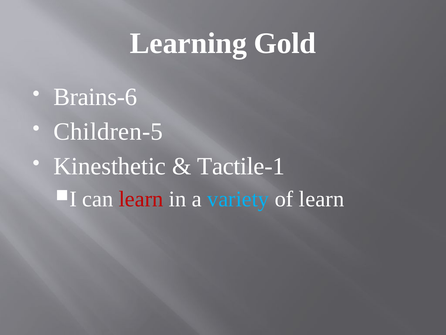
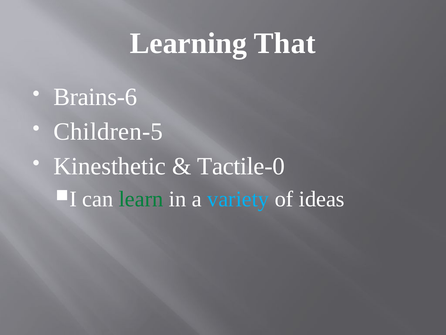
Gold: Gold -> That (285, 43)
Tactile-1: Tactile-1 -> Tactile-0 (241, 166)
learn colour: red -> green (141, 199)
of learn: learn -> ideas (322, 199)
